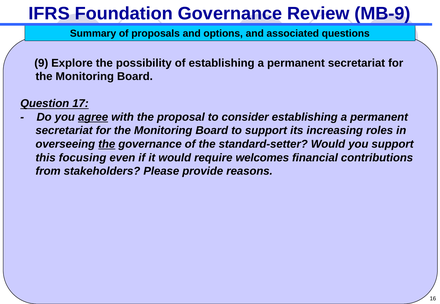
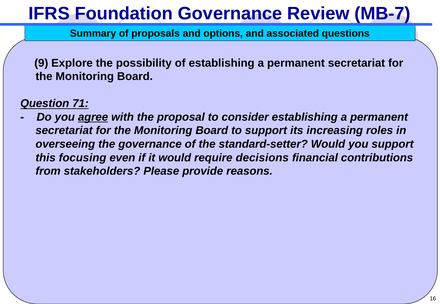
MB-9: MB-9 -> MB-7 (383, 14)
17: 17 -> 71 (81, 104)
the underline: present -> none (107, 144)
welcomes: welcomes -> decisions (262, 158)
